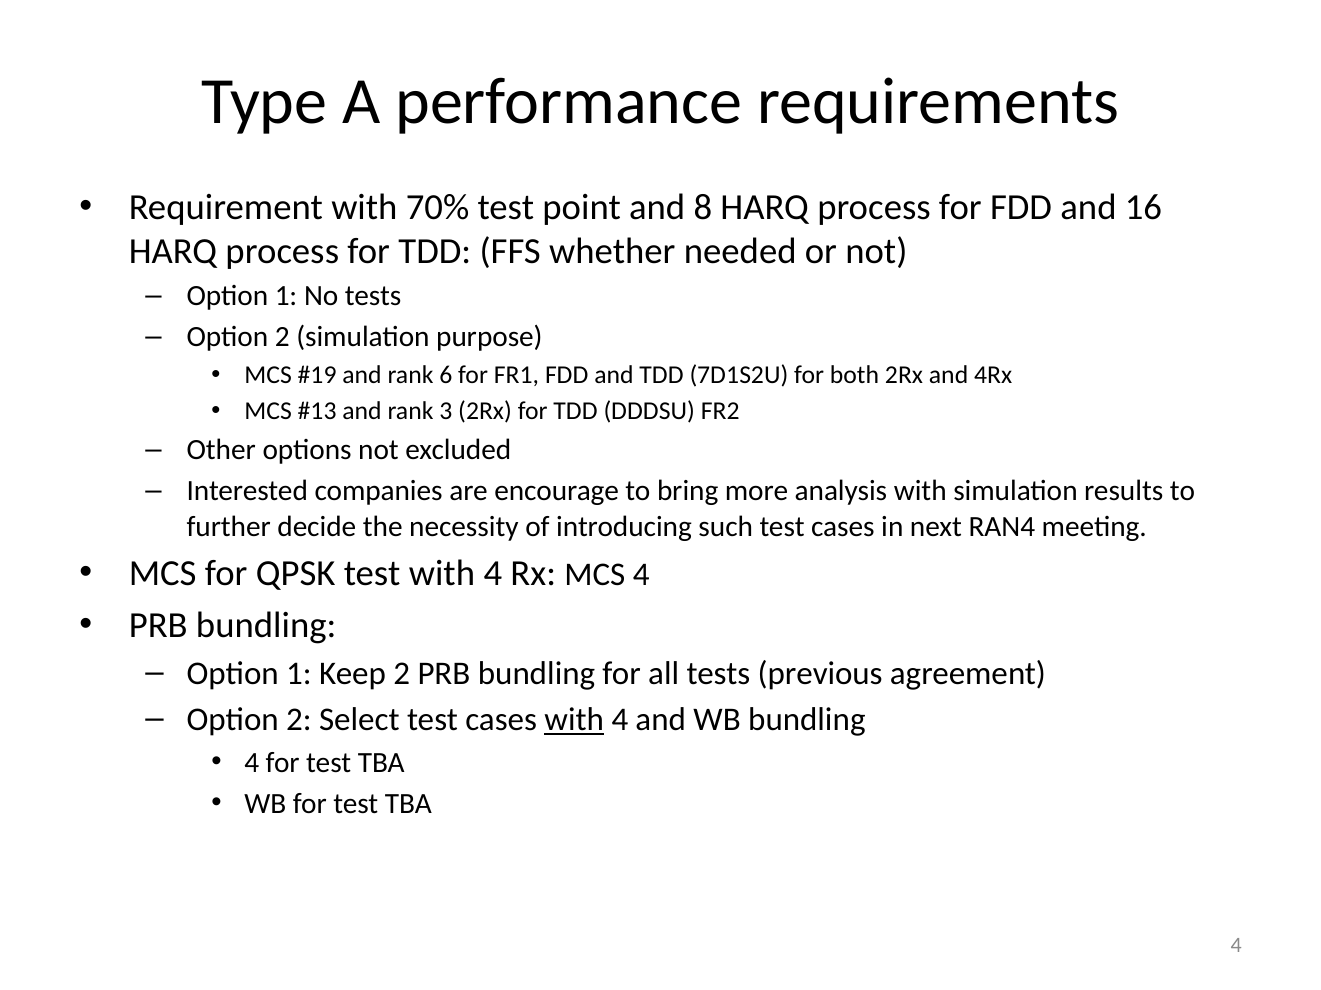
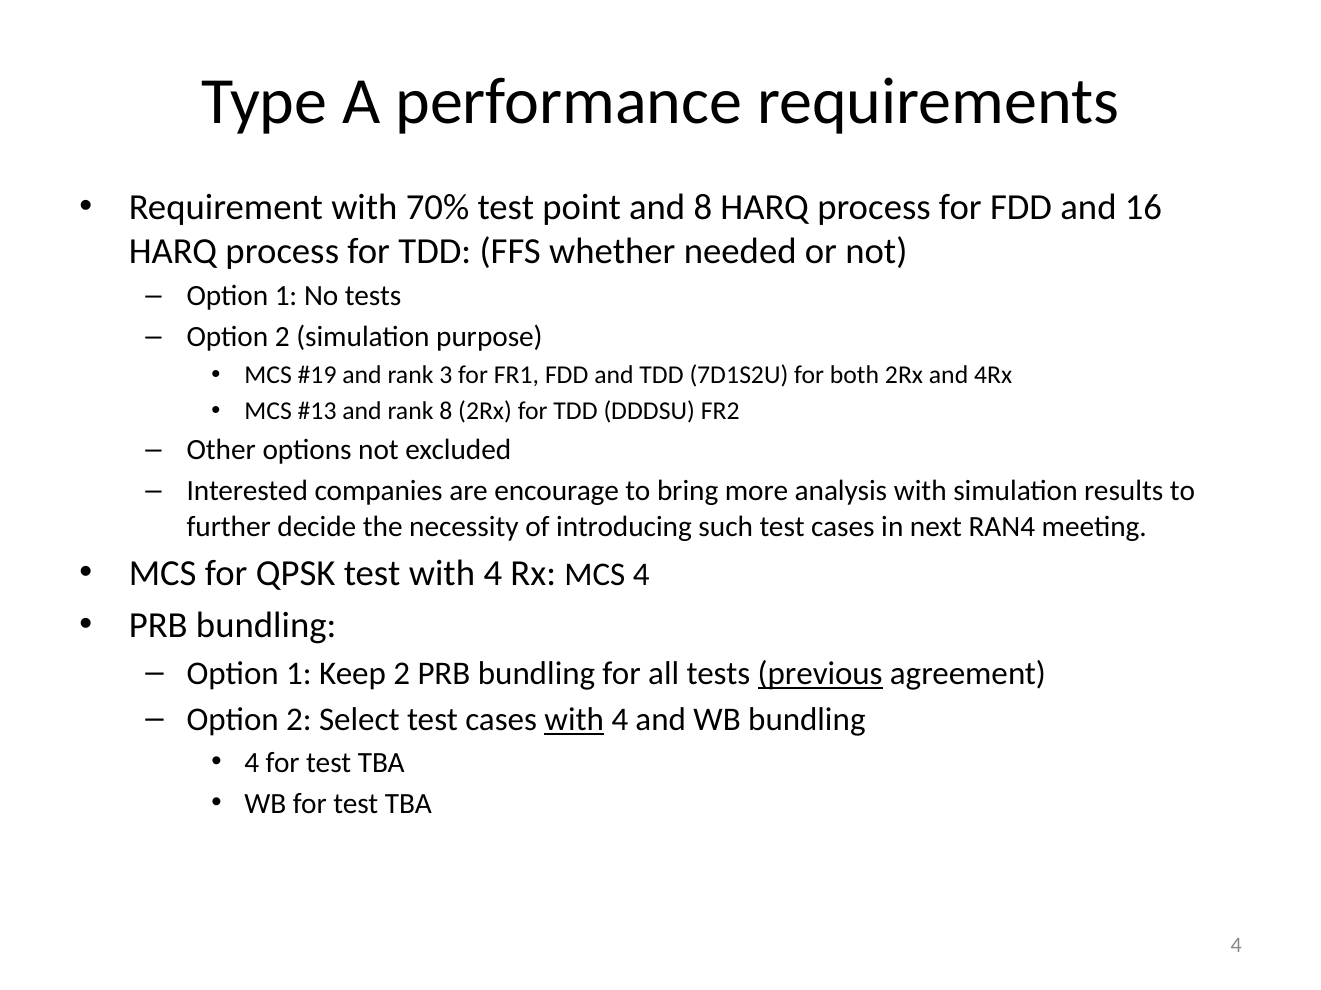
6: 6 -> 3 (446, 375)
rank 3: 3 -> 8 (446, 411)
previous underline: none -> present (820, 674)
